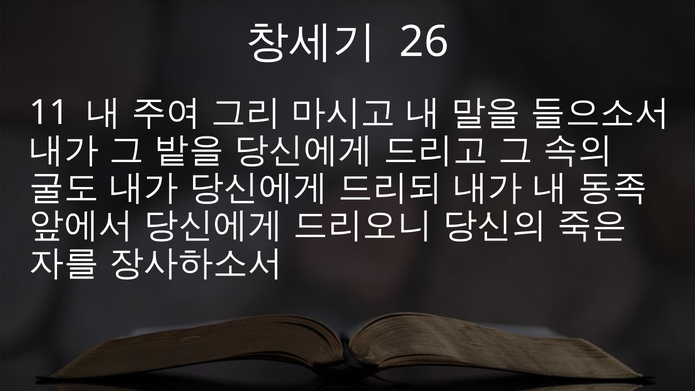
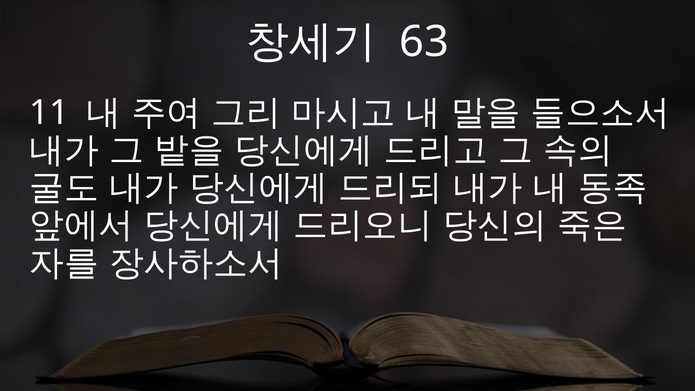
26: 26 -> 63 (424, 42)
